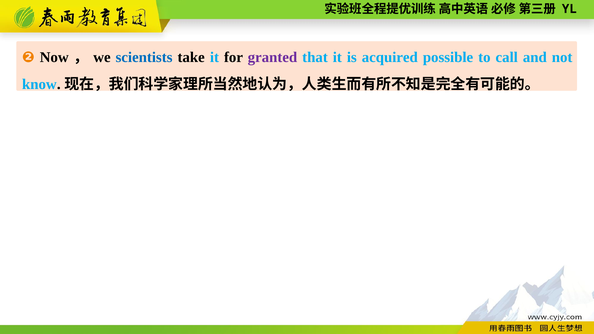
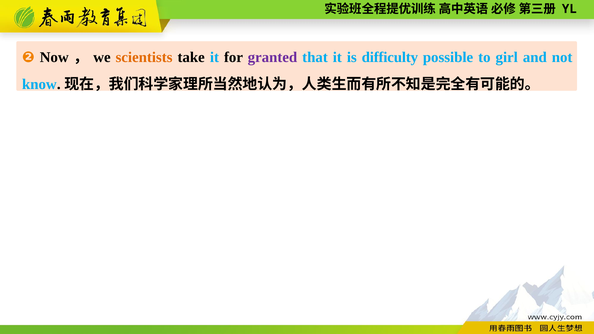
scientists colour: blue -> orange (144, 57)
acquired: acquired -> difficulty (390, 57)
call: call -> girl (507, 57)
